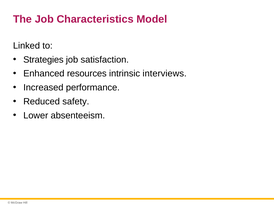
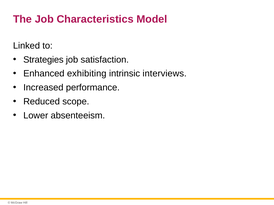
resources: resources -> exhibiting (87, 74)
safety: safety -> scope (76, 102)
